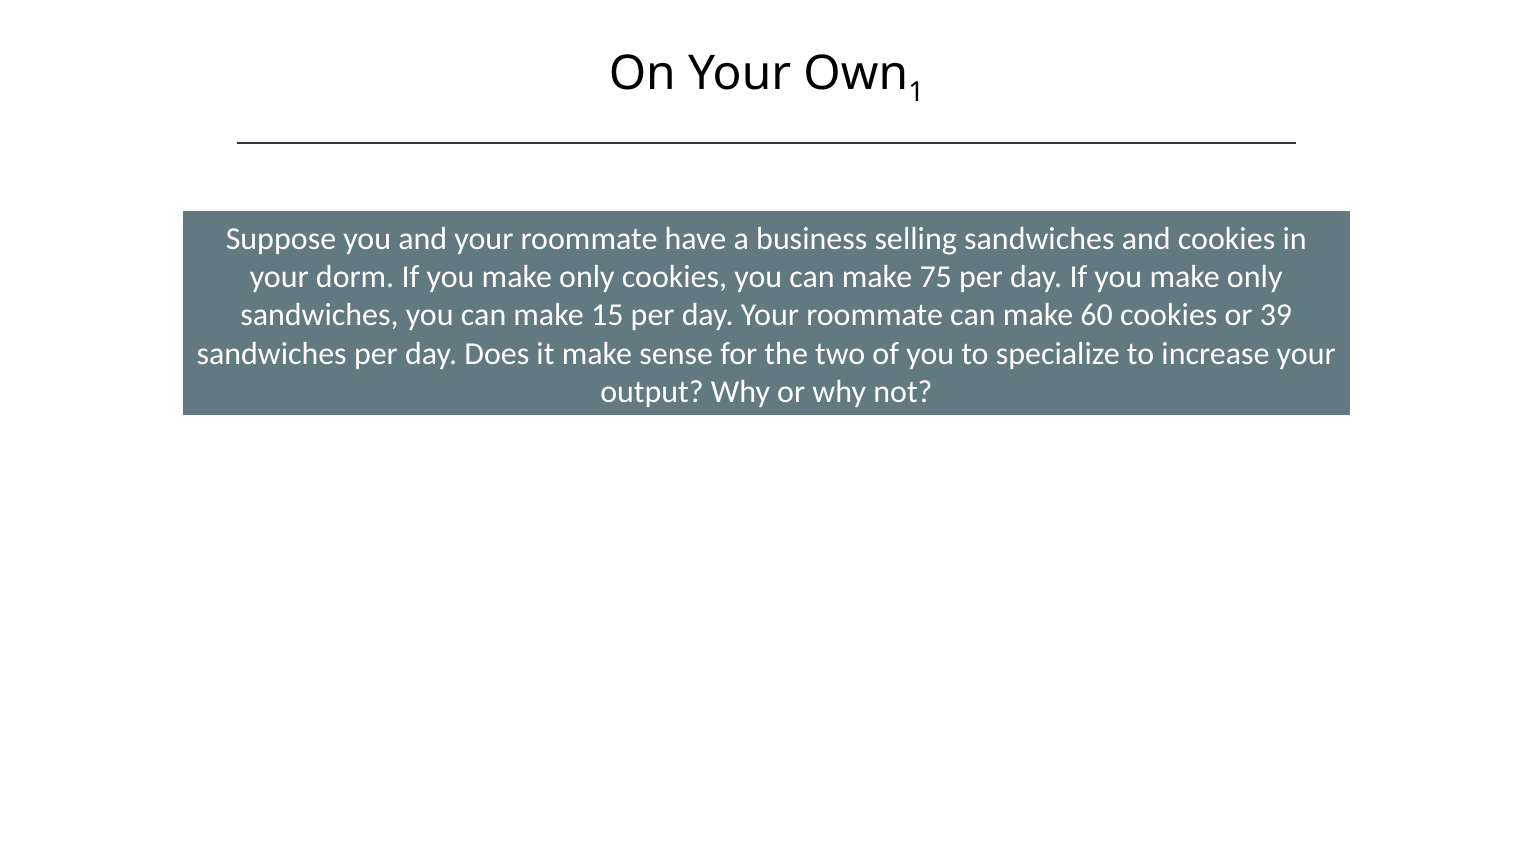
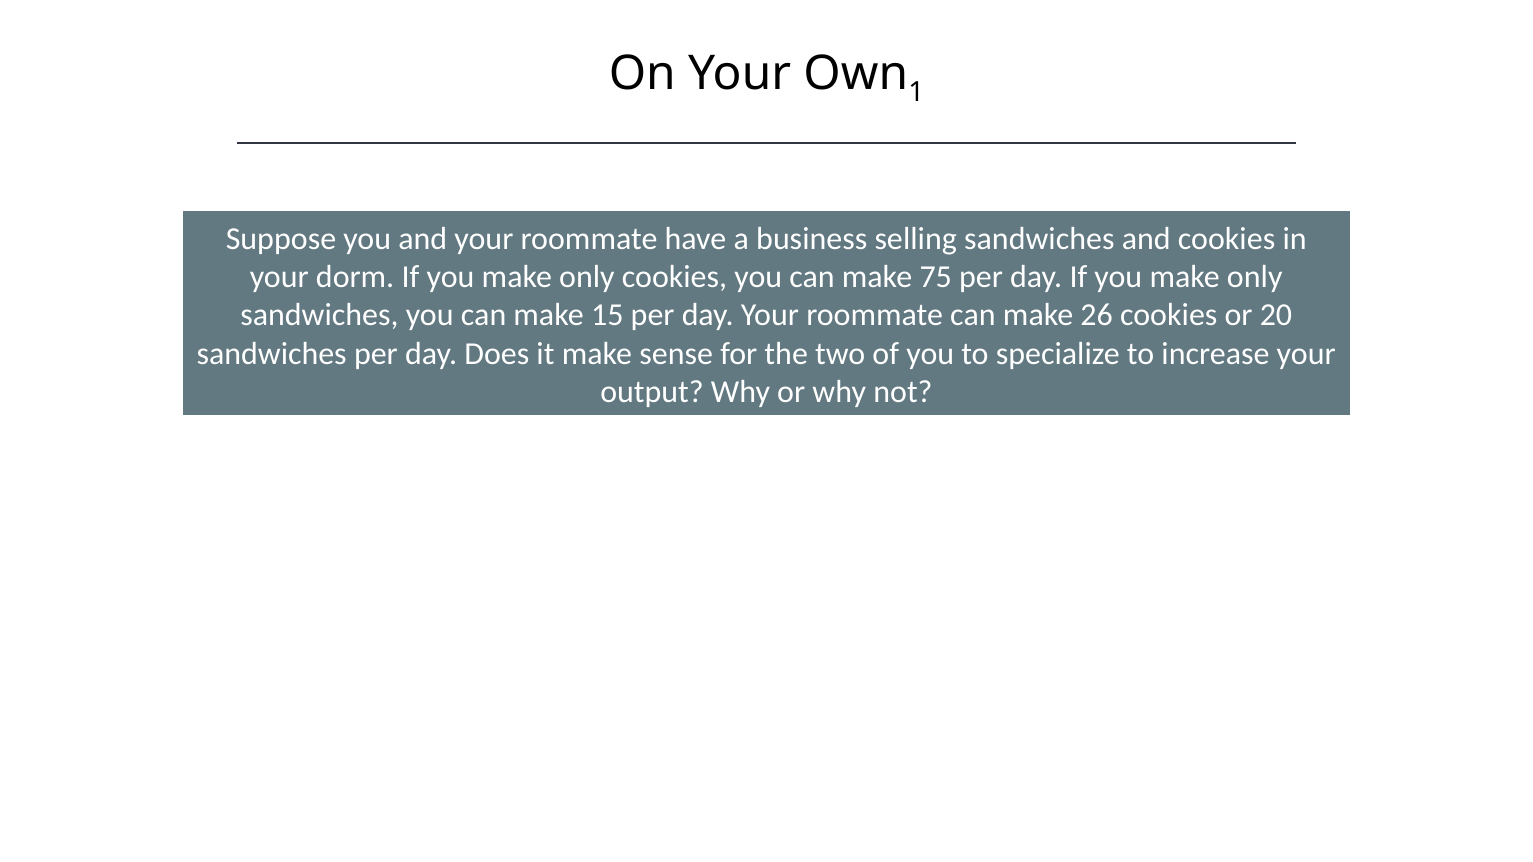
60: 60 -> 26 (1097, 315)
39: 39 -> 20 (1276, 315)
